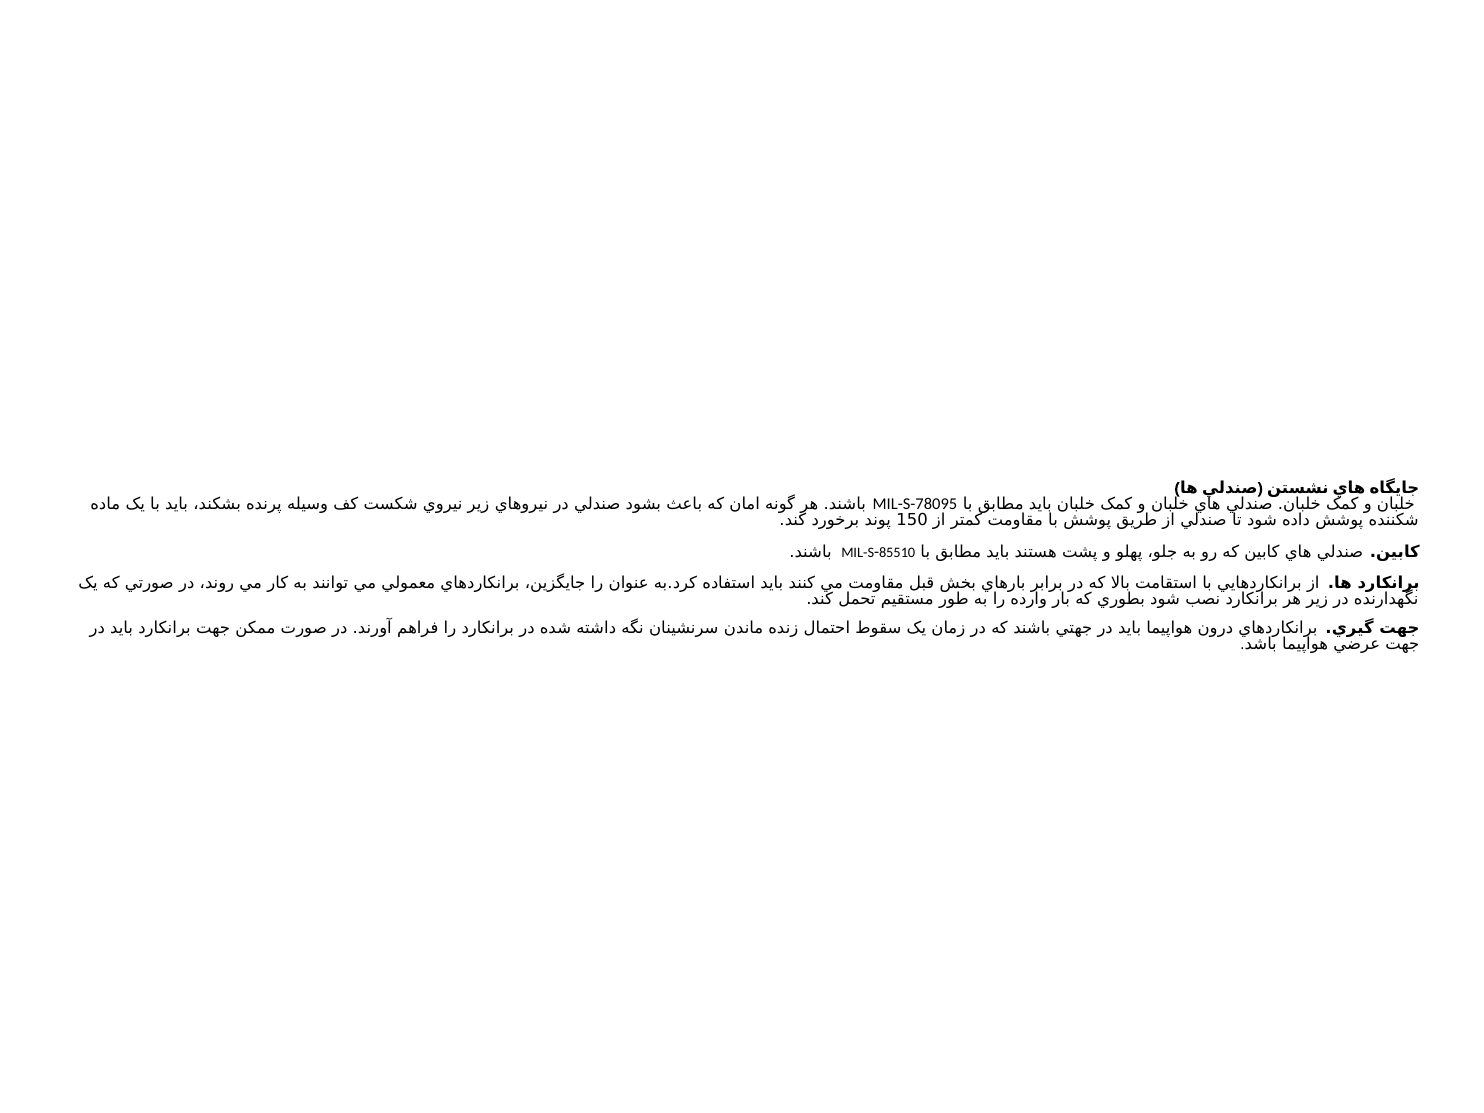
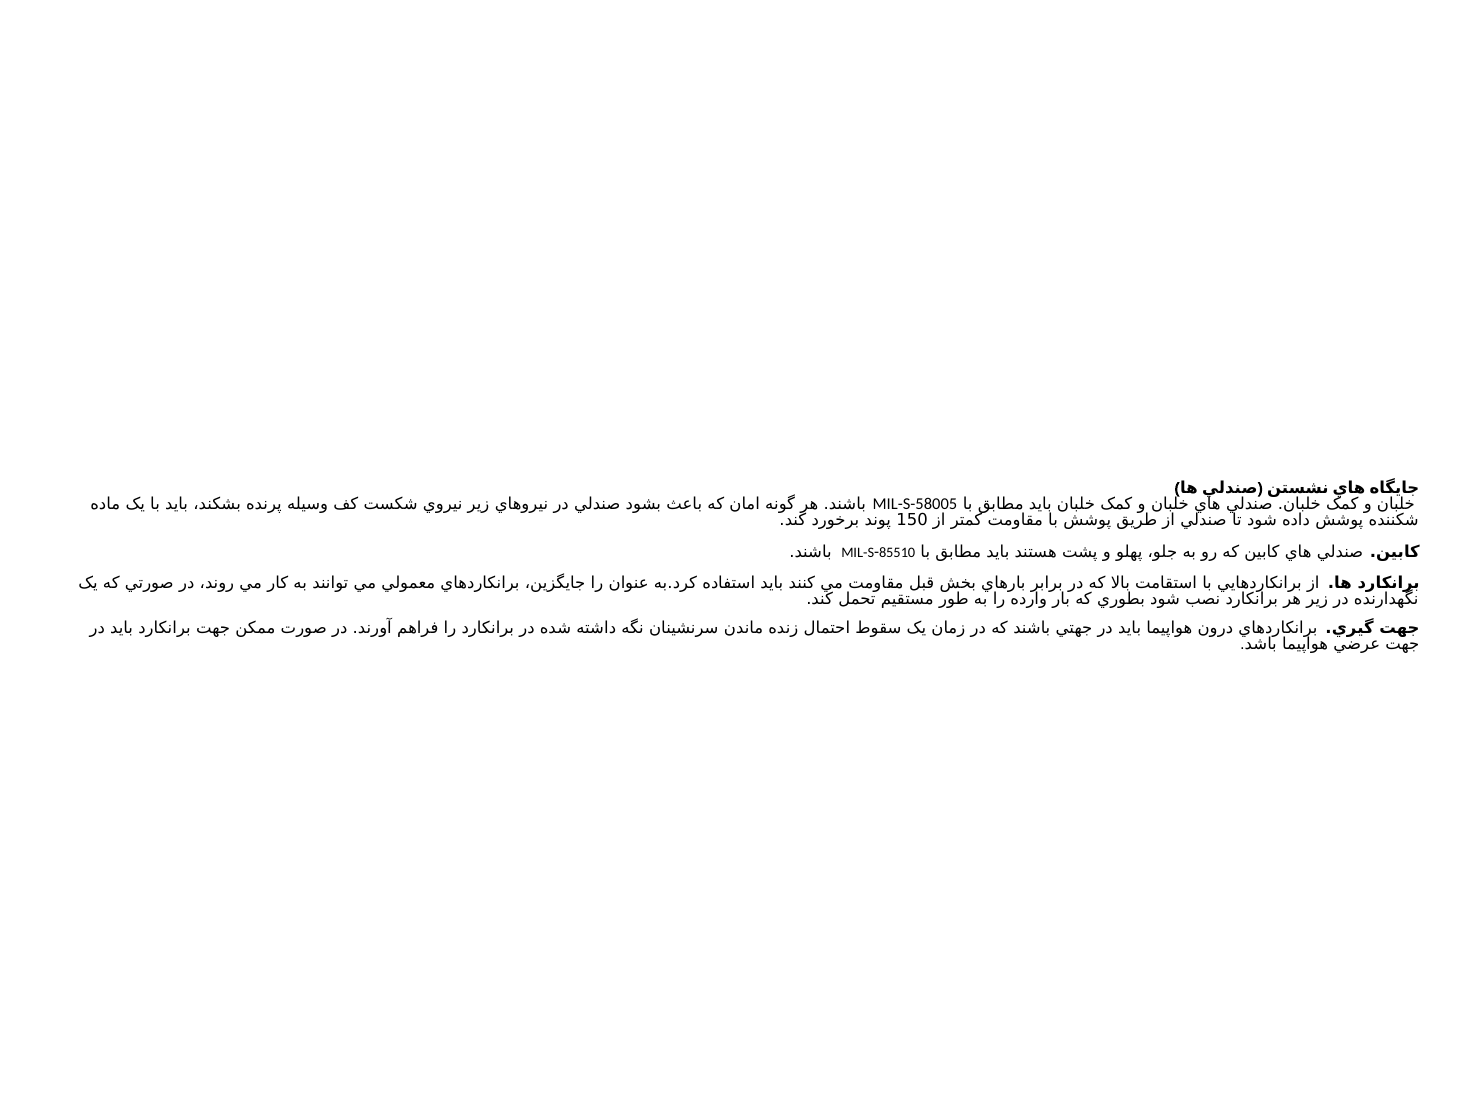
MIL-S-78095: MIL-S-78095 -> MIL-S-58005 (915, 504)
